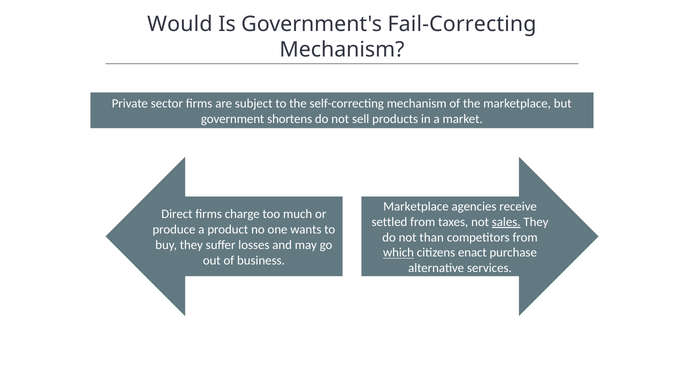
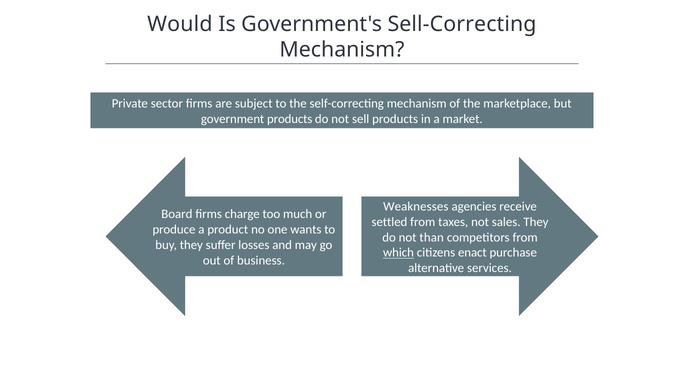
Fail-Correcting: Fail-Correcting -> Sell-Correcting (462, 24)
government shortens: shortens -> products (290, 119)
Marketplace: Marketplace -> Weaknesses (416, 206)
Direct: Direct -> Board (177, 214)
sales underline: present -> none (506, 222)
